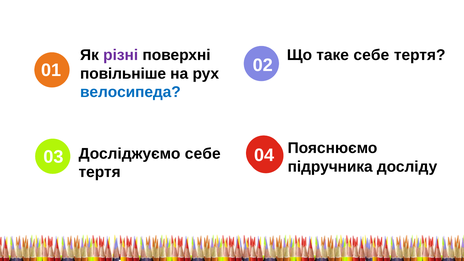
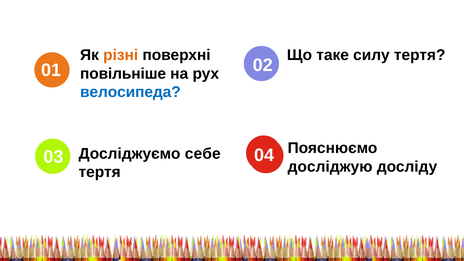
різні colour: purple -> orange (121, 55)
таке себе: себе -> силу (371, 55)
підручника: підручника -> досліджую (330, 167)
